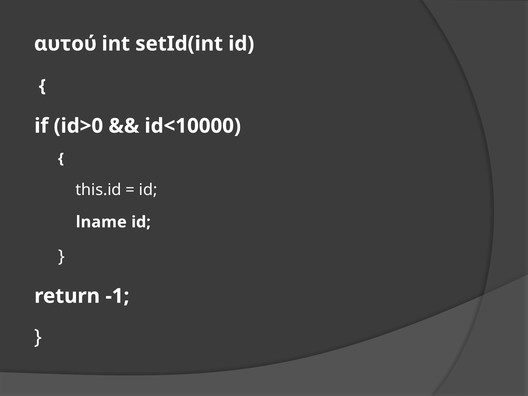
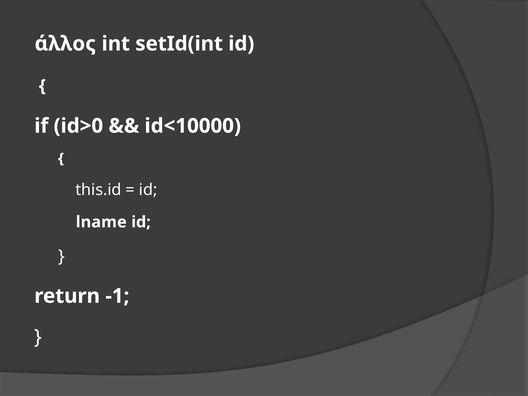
αυτού: αυτού -> άλλος (65, 44)
